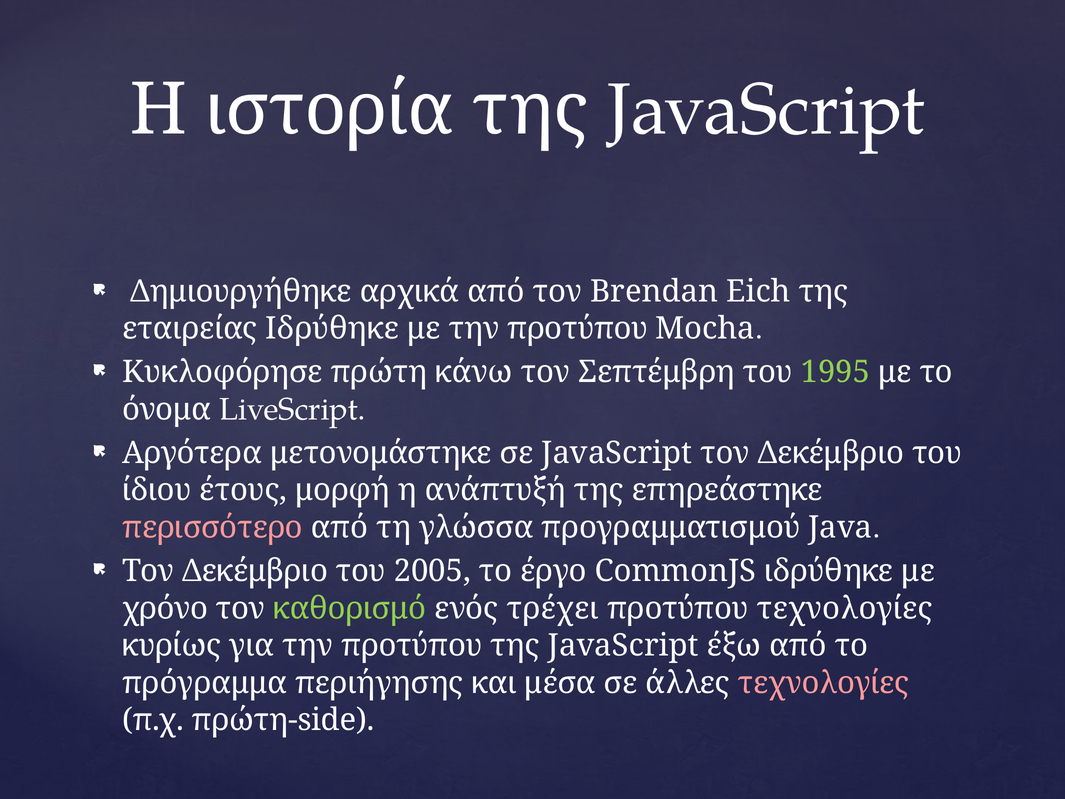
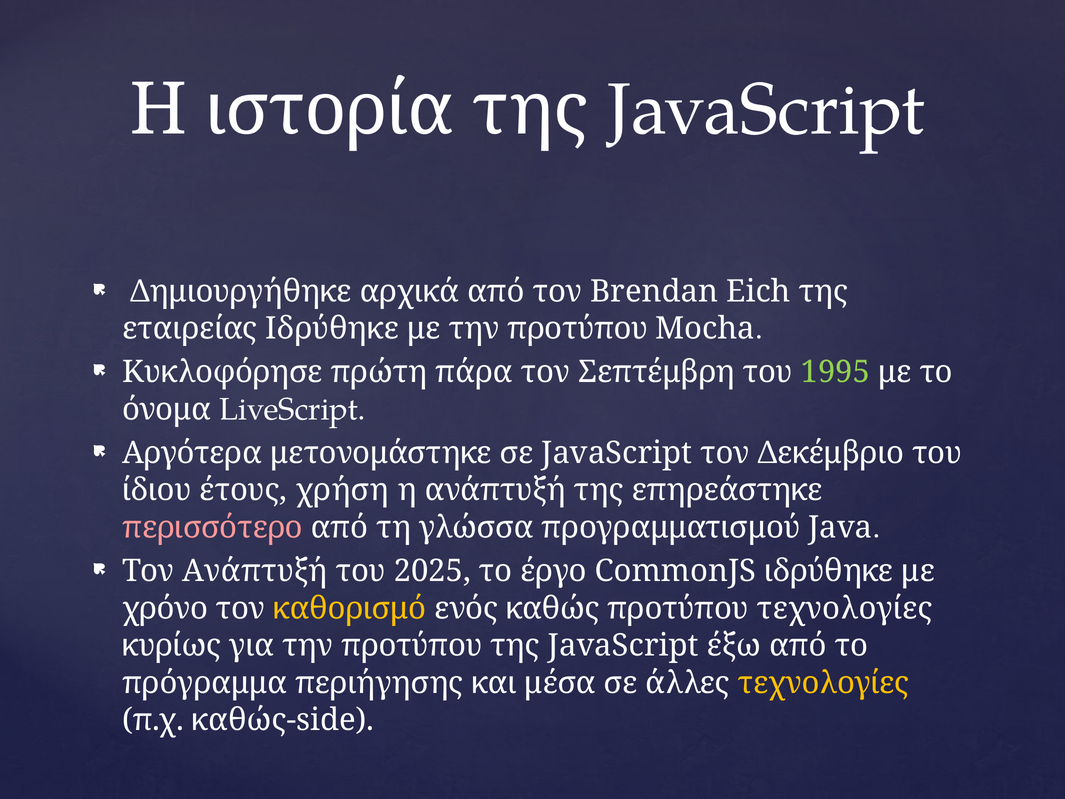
κάνω: κάνω -> πάρα (474, 372)
μορφή: μορφή -> χρήση (342, 490)
Δεκέμβριο: Δεκέμβριο -> Ανάπτυξή (255, 571)
2005: 2005 -> 2025 (432, 571)
καθορισμό colour: light green -> yellow (350, 608)
τρέχει: τρέχει -> καθώς (553, 608)
τεχνολογίες colour: pink -> yellow (824, 683)
πρώτη-side: πρώτη-side -> καθώς-side (283, 720)
